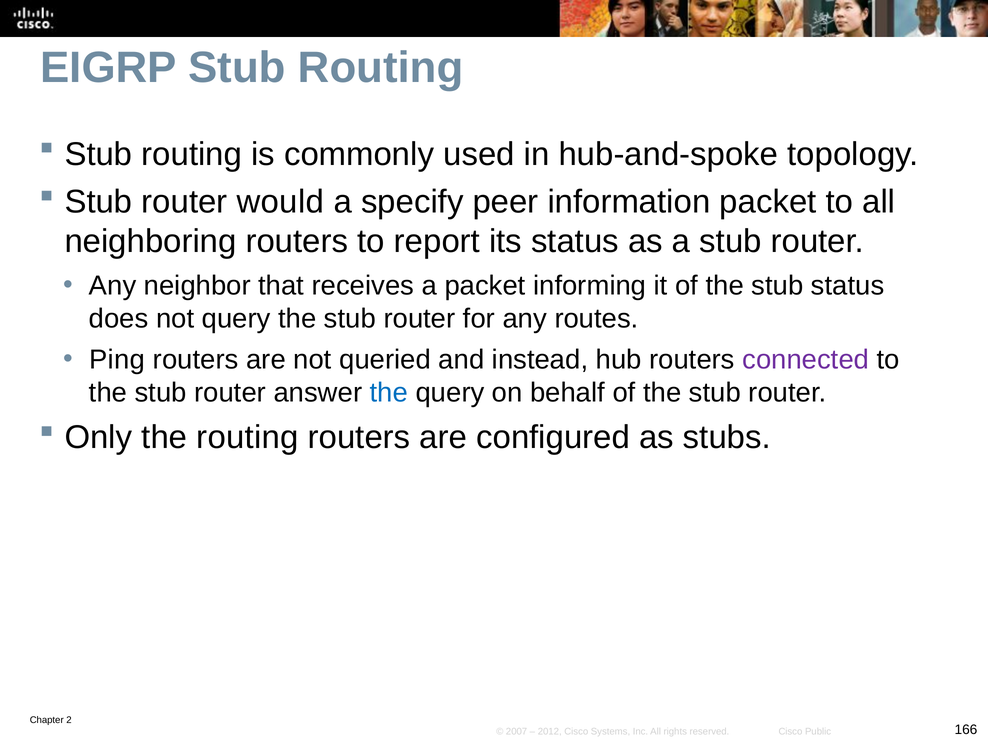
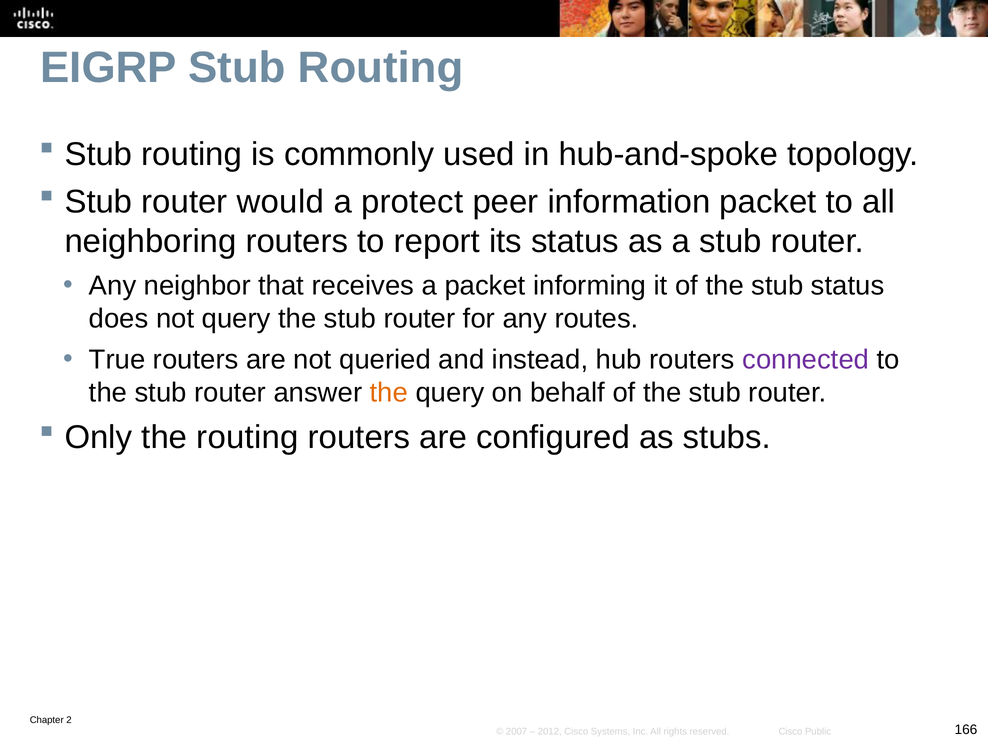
specify: specify -> protect (412, 202)
Ping: Ping -> True (117, 360)
the colour: blue -> orange (389, 393)
